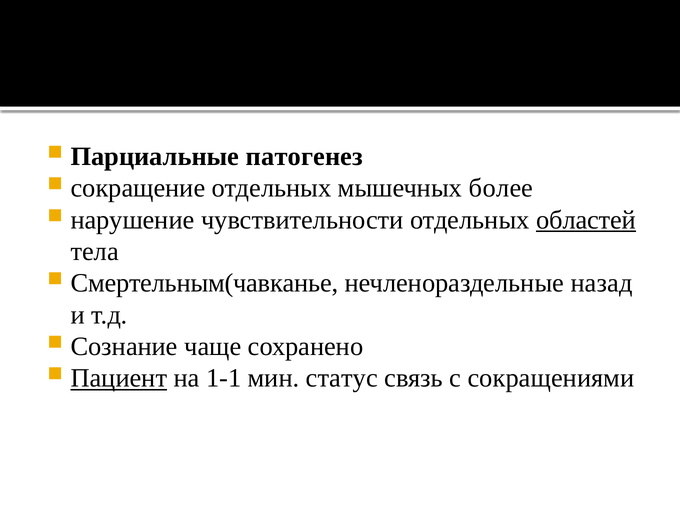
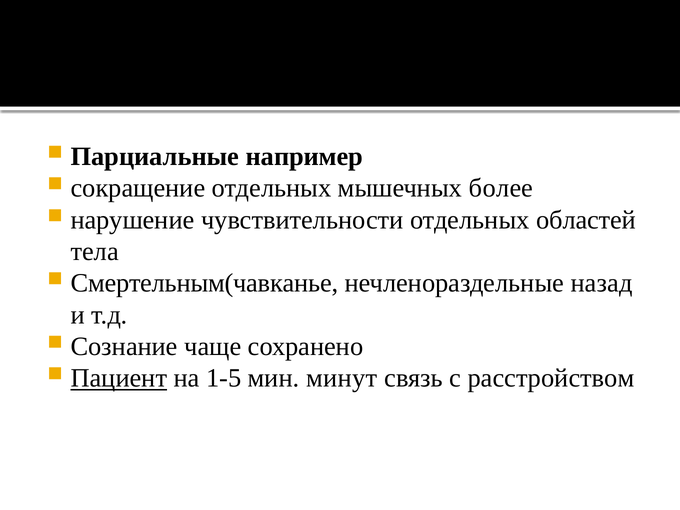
патогенез: патогенез -> например (305, 156)
областей underline: present -> none (586, 220)
1-1: 1-1 -> 1-5 (224, 378)
статус: статус -> минут (342, 378)
сокращениями: сокращениями -> расстройством (551, 378)
